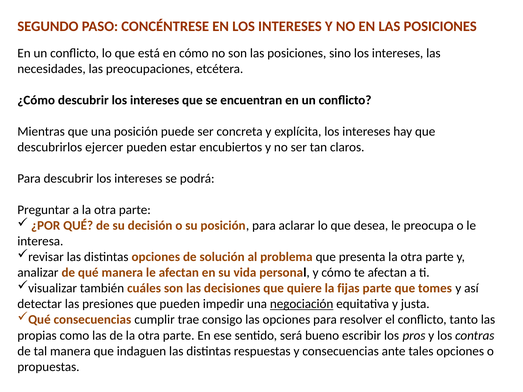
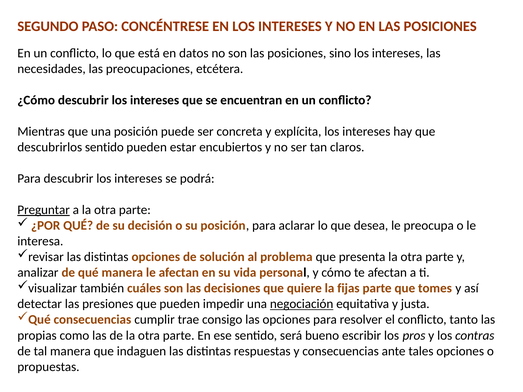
en cómo: cómo -> datos (194, 53)
descubrirlos ejercer: ejercer -> sentido (104, 147)
Preguntar underline: none -> present (44, 210)
